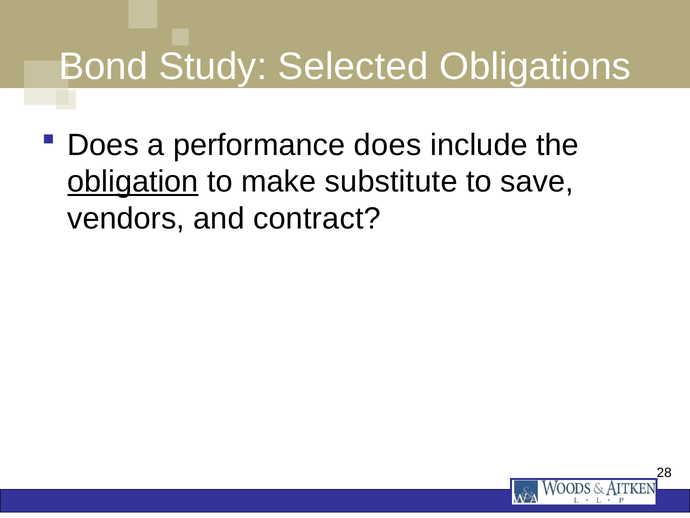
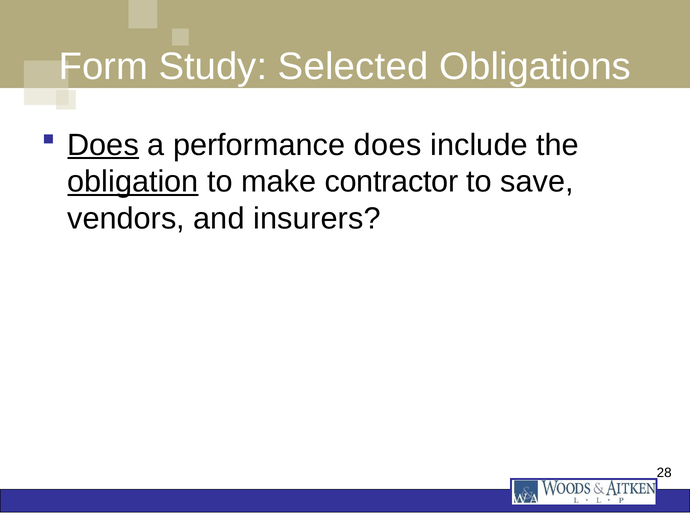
Bond: Bond -> Form (103, 67)
Does underline: none -> present (103, 145)
substitute: substitute -> contractor (391, 182)
contract: contract -> insurers (317, 218)
